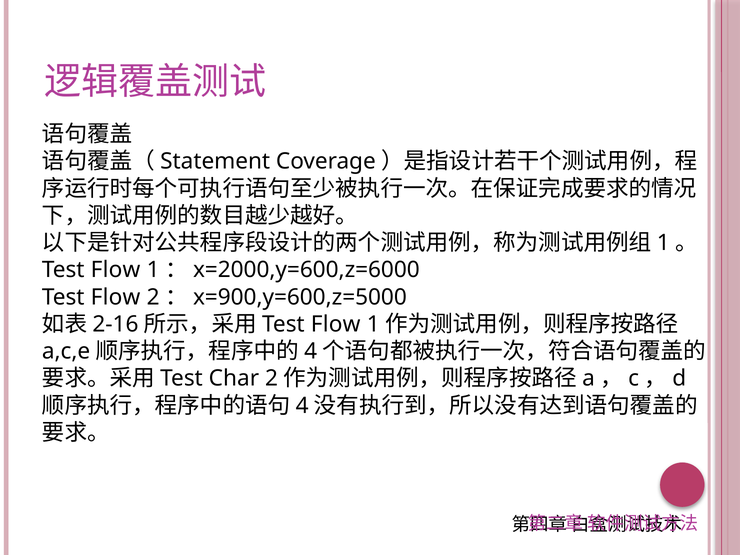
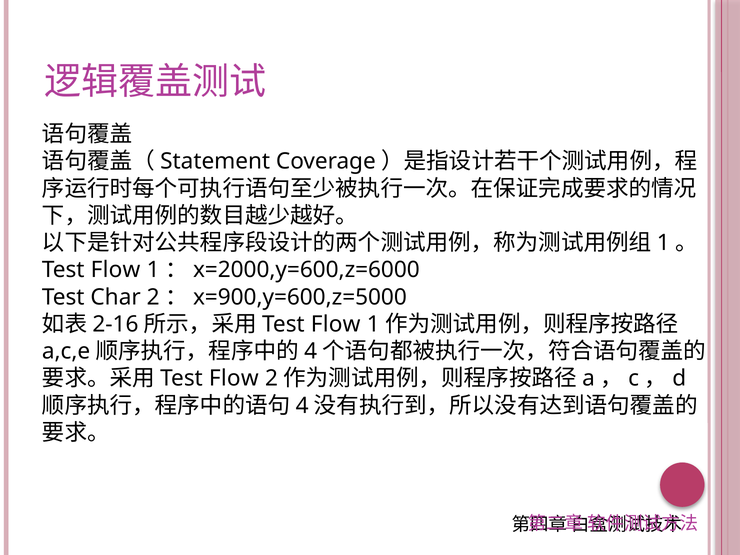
Flow: Flow -> Char (116, 297)
Char: Char -> Flow (234, 379)
